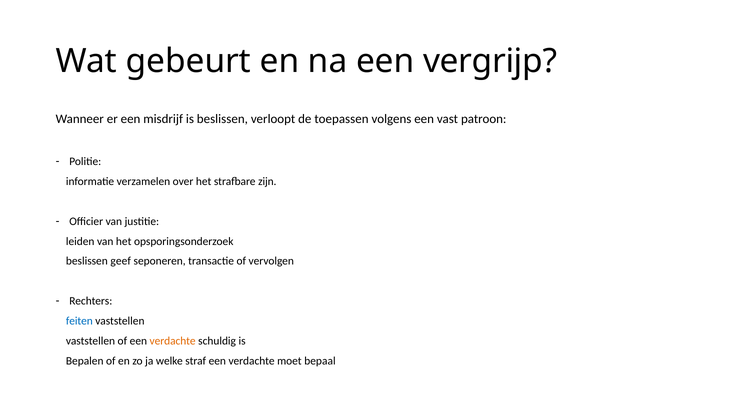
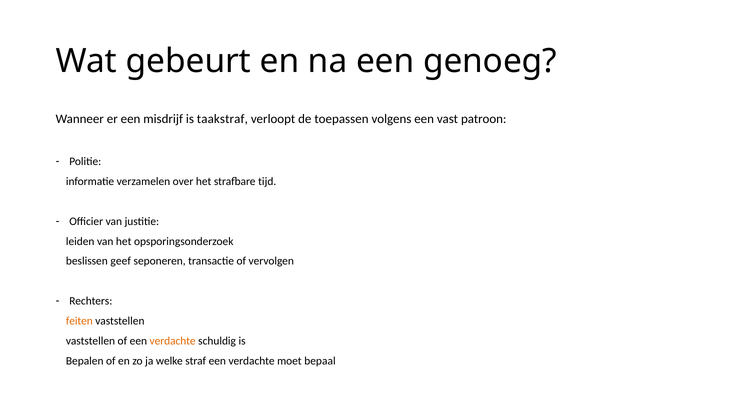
vergrijp: vergrijp -> genoeg (490, 61)
is beslissen: beslissen -> taakstraf (222, 119)
zijn: zijn -> tijd (267, 181)
feiten colour: blue -> orange (79, 321)
